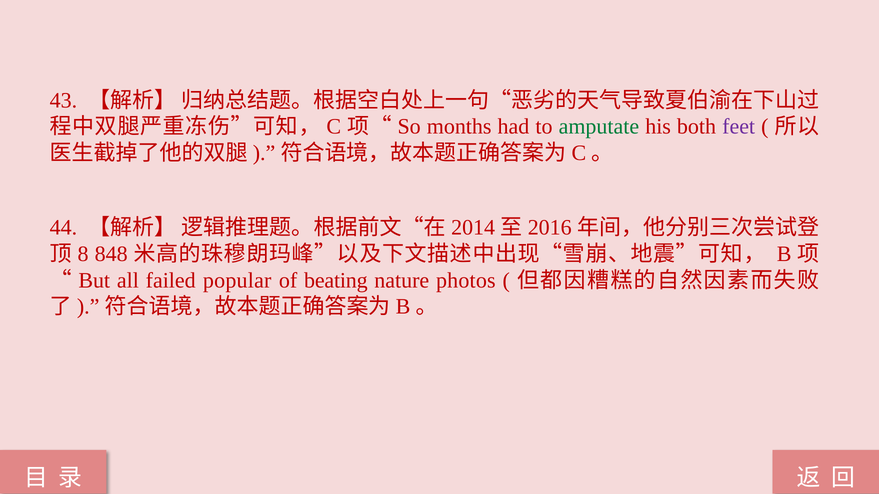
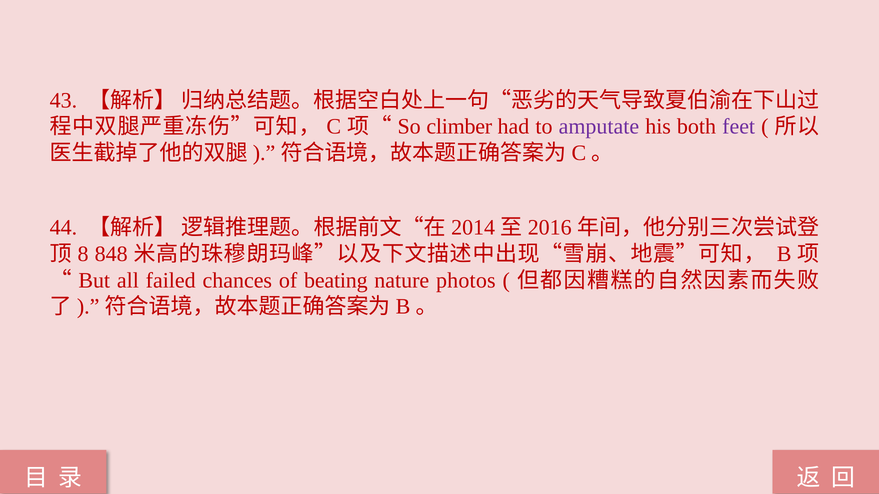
months: months -> climber (459, 127)
amputate colour: green -> purple (599, 127)
popular: popular -> chances (237, 281)
